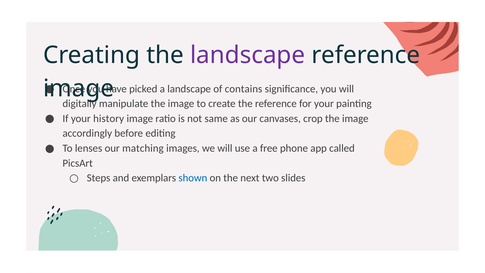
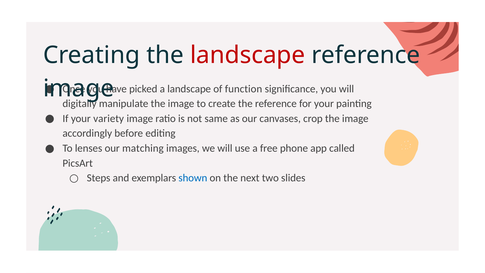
landscape colour: purple -> red (248, 55)
contains: contains -> function (244, 89)
history: history -> variety (109, 118)
